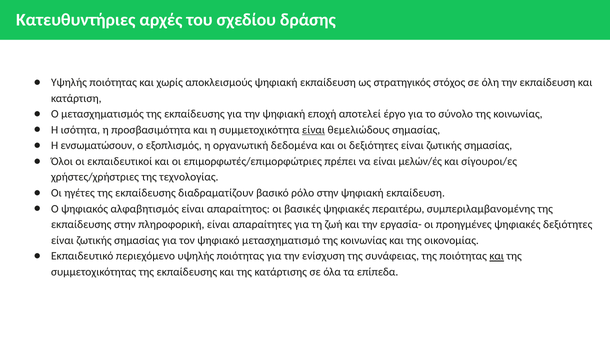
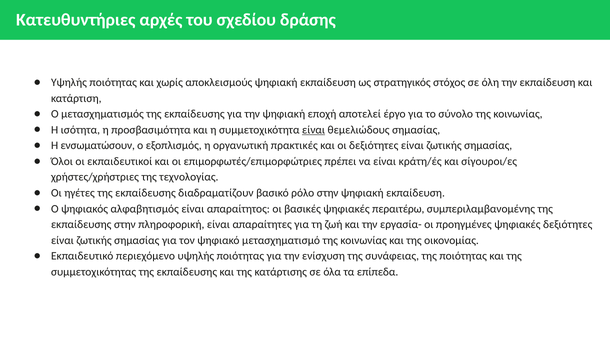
δεδομένα: δεδομένα -> πρακτικές (294, 146)
μελών/ές: μελών/ές -> κράτη/ές (420, 162)
και underline: present -> none (497, 256)
